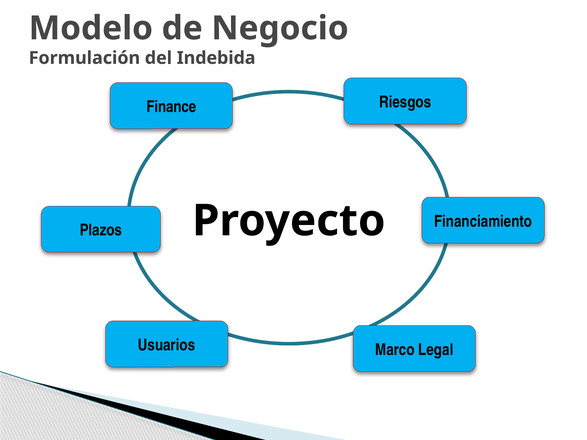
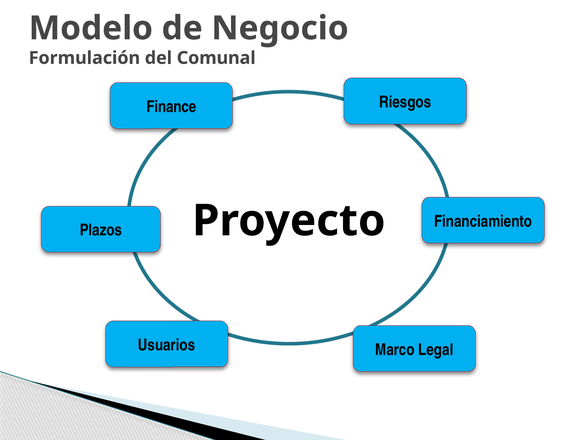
Indebida: Indebida -> Comunal (216, 58)
